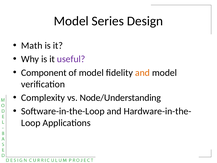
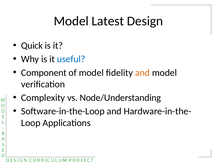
Series: Series -> Latest (108, 21)
Math: Math -> Quick (32, 46)
useful colour: purple -> blue (71, 59)
